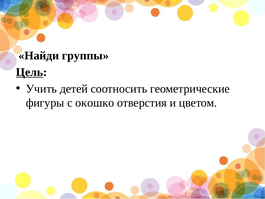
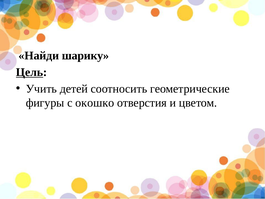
группы: группы -> шарику (85, 56)
